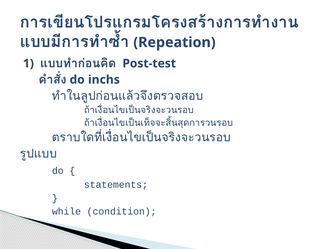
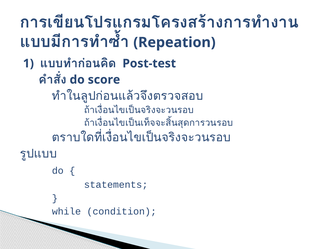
inchs: inchs -> score (104, 80)
